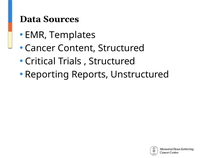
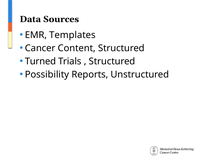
Critical: Critical -> Turned (40, 61)
Reporting: Reporting -> Possibility (47, 74)
